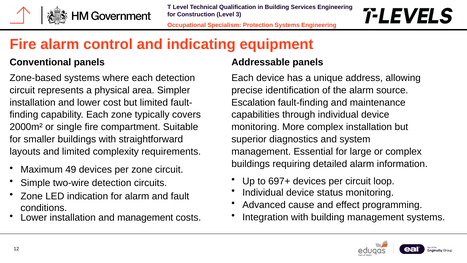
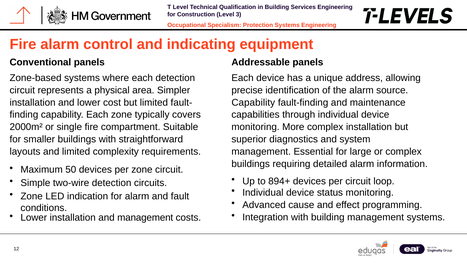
Escalation: Escalation -> Capability (253, 102)
49: 49 -> 50 (71, 170)
697+: 697+ -> 894+ (279, 181)
